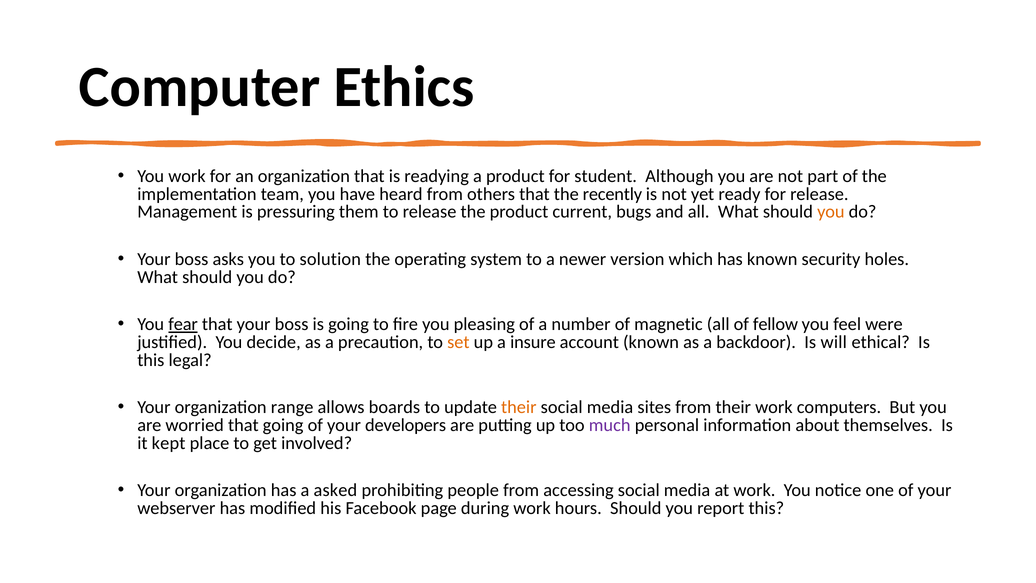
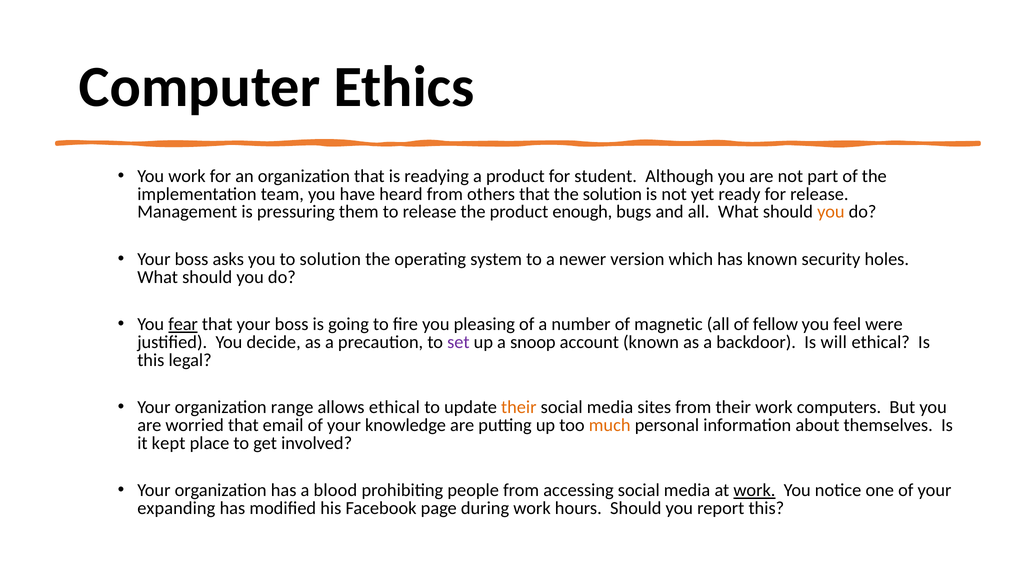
the recently: recently -> solution (612, 194)
current: current -> enough (582, 212)
set colour: orange -> purple (458, 342)
insure: insure -> snoop (533, 342)
allows boards: boards -> ethical (394, 407)
that going: going -> email (283, 425)
developers: developers -> knowledge (406, 425)
much colour: purple -> orange (610, 425)
asked: asked -> blood (335, 490)
work underline: none -> present (754, 490)
webserver: webserver -> expanding (176, 508)
